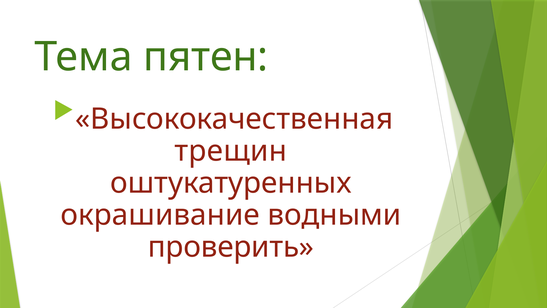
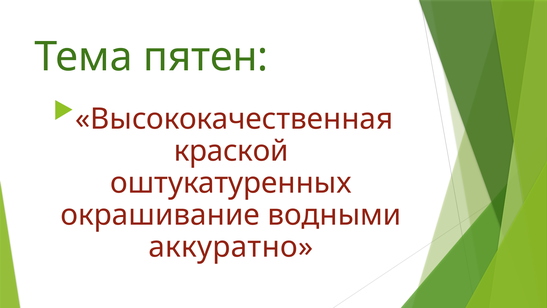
трещин: трещин -> краской (231, 151)
проверить: проверить -> аккуратно (231, 247)
